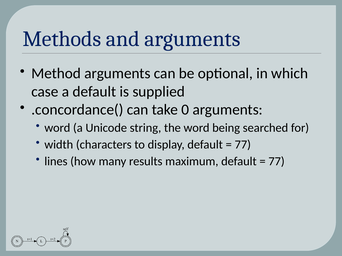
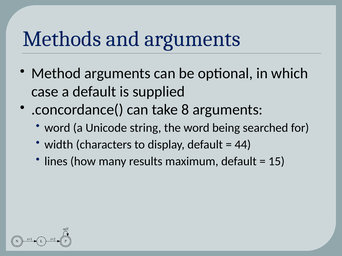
0: 0 -> 8 (185, 110)
77: 77 -> 44 (243, 145)
77: 77 -> 15 (277, 162)
